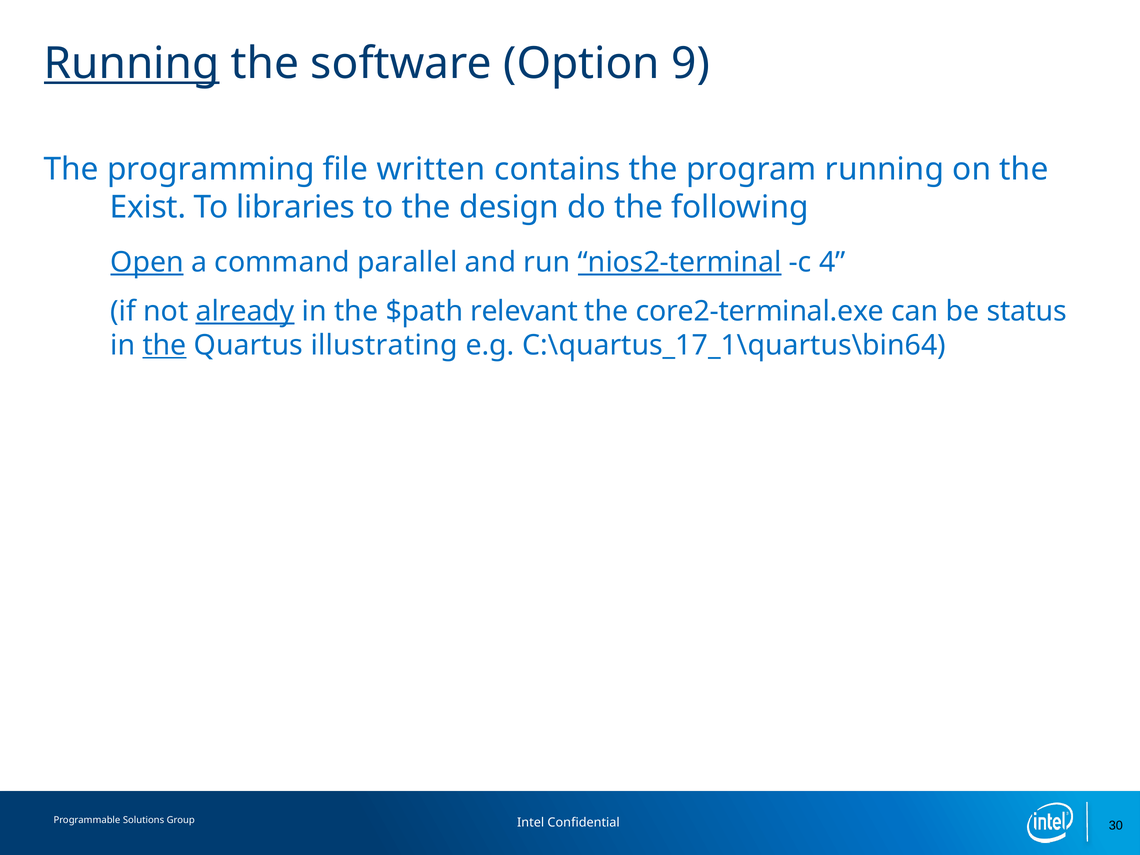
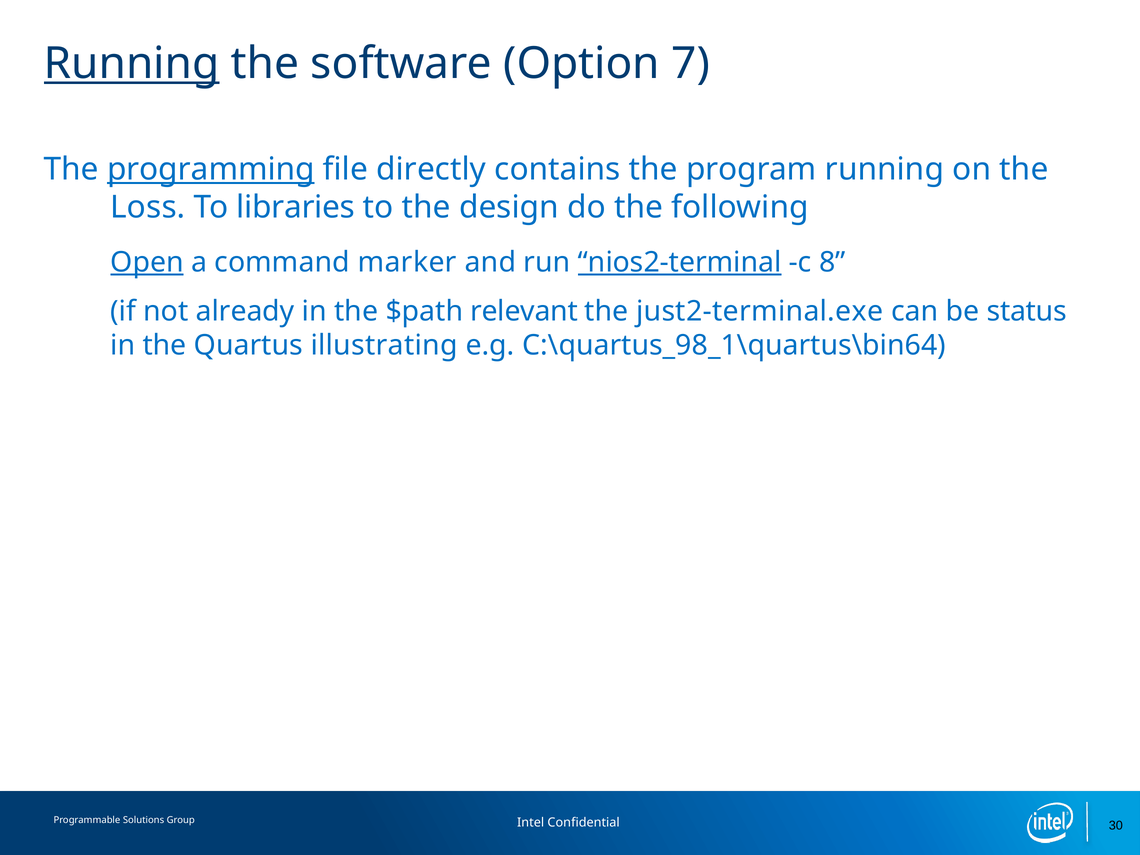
9: 9 -> 7 (691, 64)
programming underline: none -> present (211, 169)
written: written -> directly (431, 169)
Exist: Exist -> Loss (148, 207)
parallel: parallel -> marker (407, 262)
4: 4 -> 8 (832, 262)
already underline: present -> none (245, 311)
core2-terminal.exe: core2-terminal.exe -> just2-terminal.exe (760, 311)
the underline: present -> none (165, 345)
C:\quartus_17_1\quartus\bin64: C:\quartus_17_1\quartus\bin64 -> C:\quartus_98_1\quartus\bin64 (734, 345)
